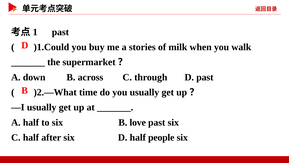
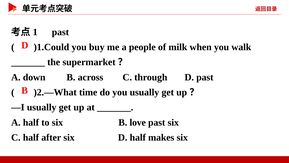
stories: stories -> people (142, 47)
people: people -> makes (161, 137)
